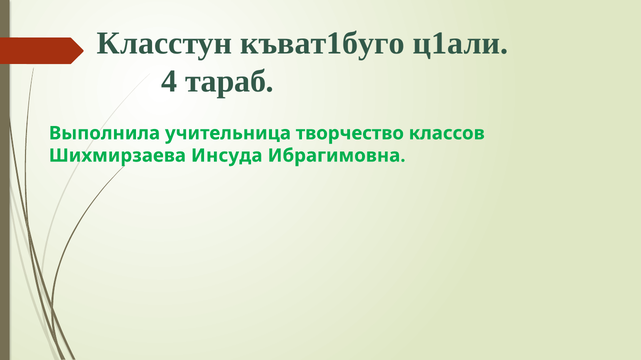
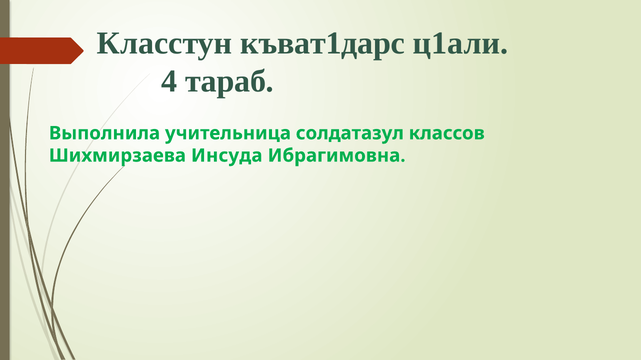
къват1буго: къват1буго -> къват1дарс (323, 43)
творчество: творчество -> солдатазул (350, 133)
